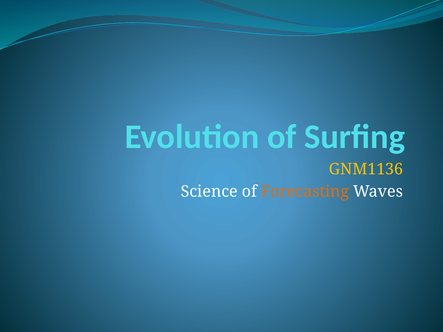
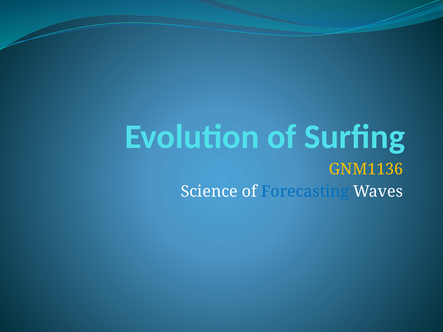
Forecasting colour: orange -> blue (305, 192)
